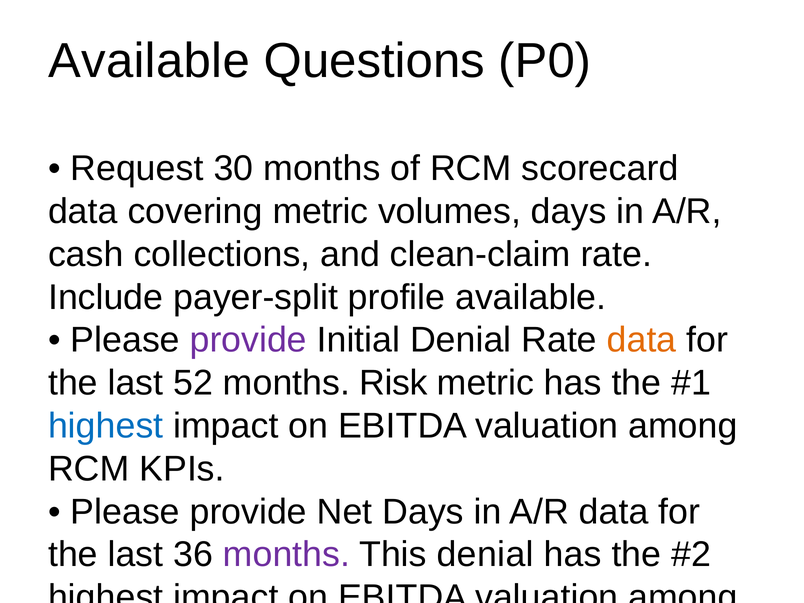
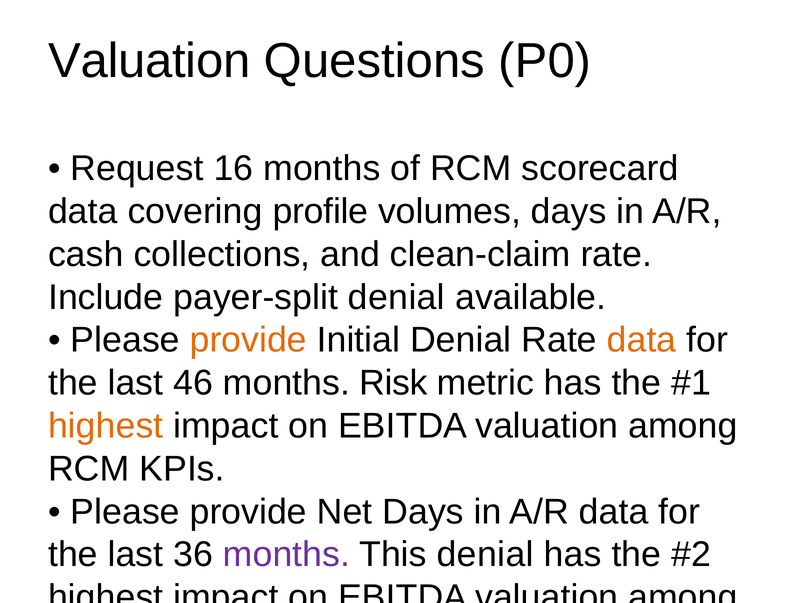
Available: Available -> Valuation (149, 61)
30: 30 -> 16 (233, 169)
covering metric: metric -> profile (320, 211)
payer-split profile: profile -> denial (396, 297)
provide colour: purple -> orange (248, 340)
52: 52 -> 46 (193, 383)
highest colour: blue -> orange (106, 426)
